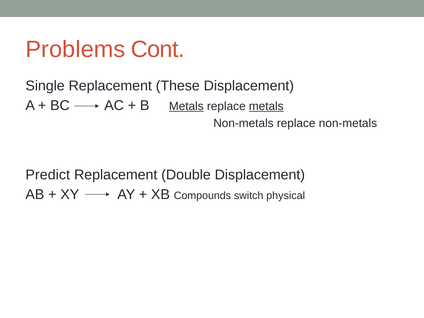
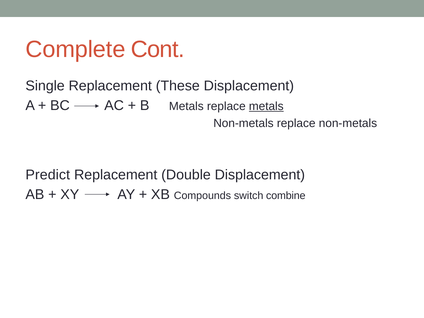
Problems: Problems -> Complete (75, 49)
Metals underline: present -> none (186, 106)
physical: physical -> combine (286, 196)
